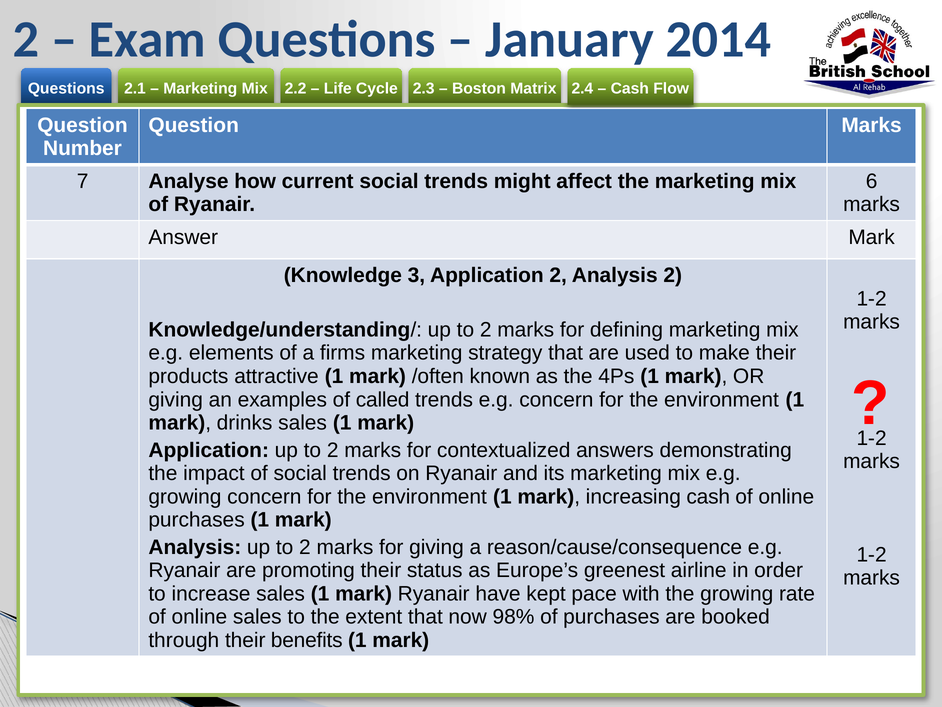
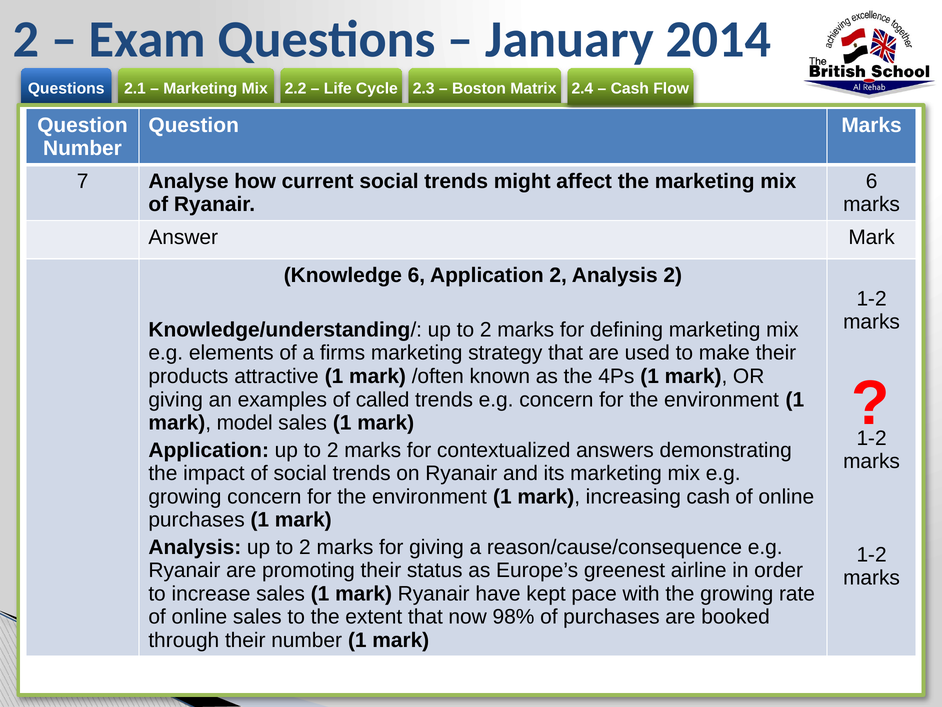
Knowledge 3: 3 -> 6 (416, 275)
drinks: drinks -> model (245, 423)
their benefits: benefits -> number (307, 640)
